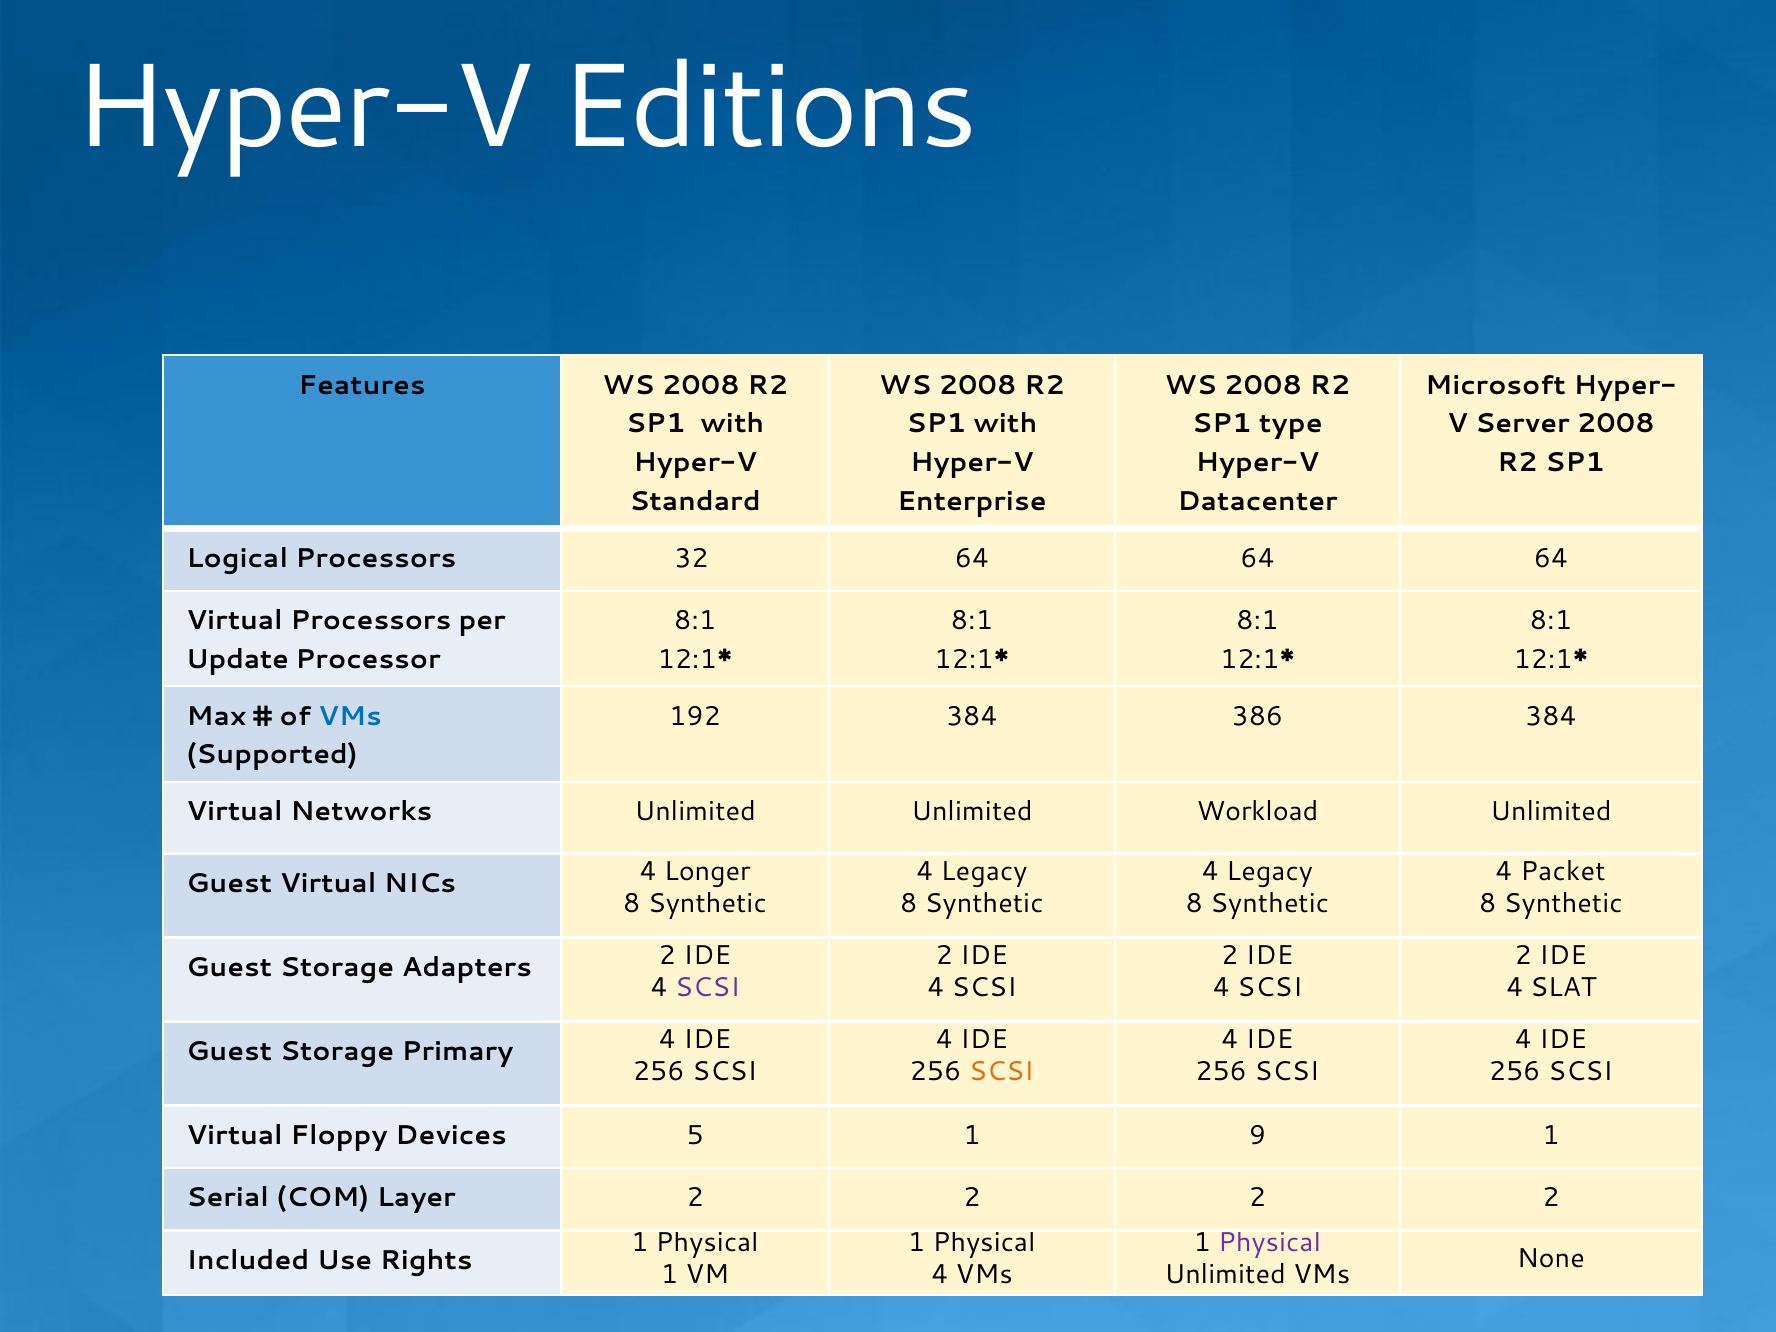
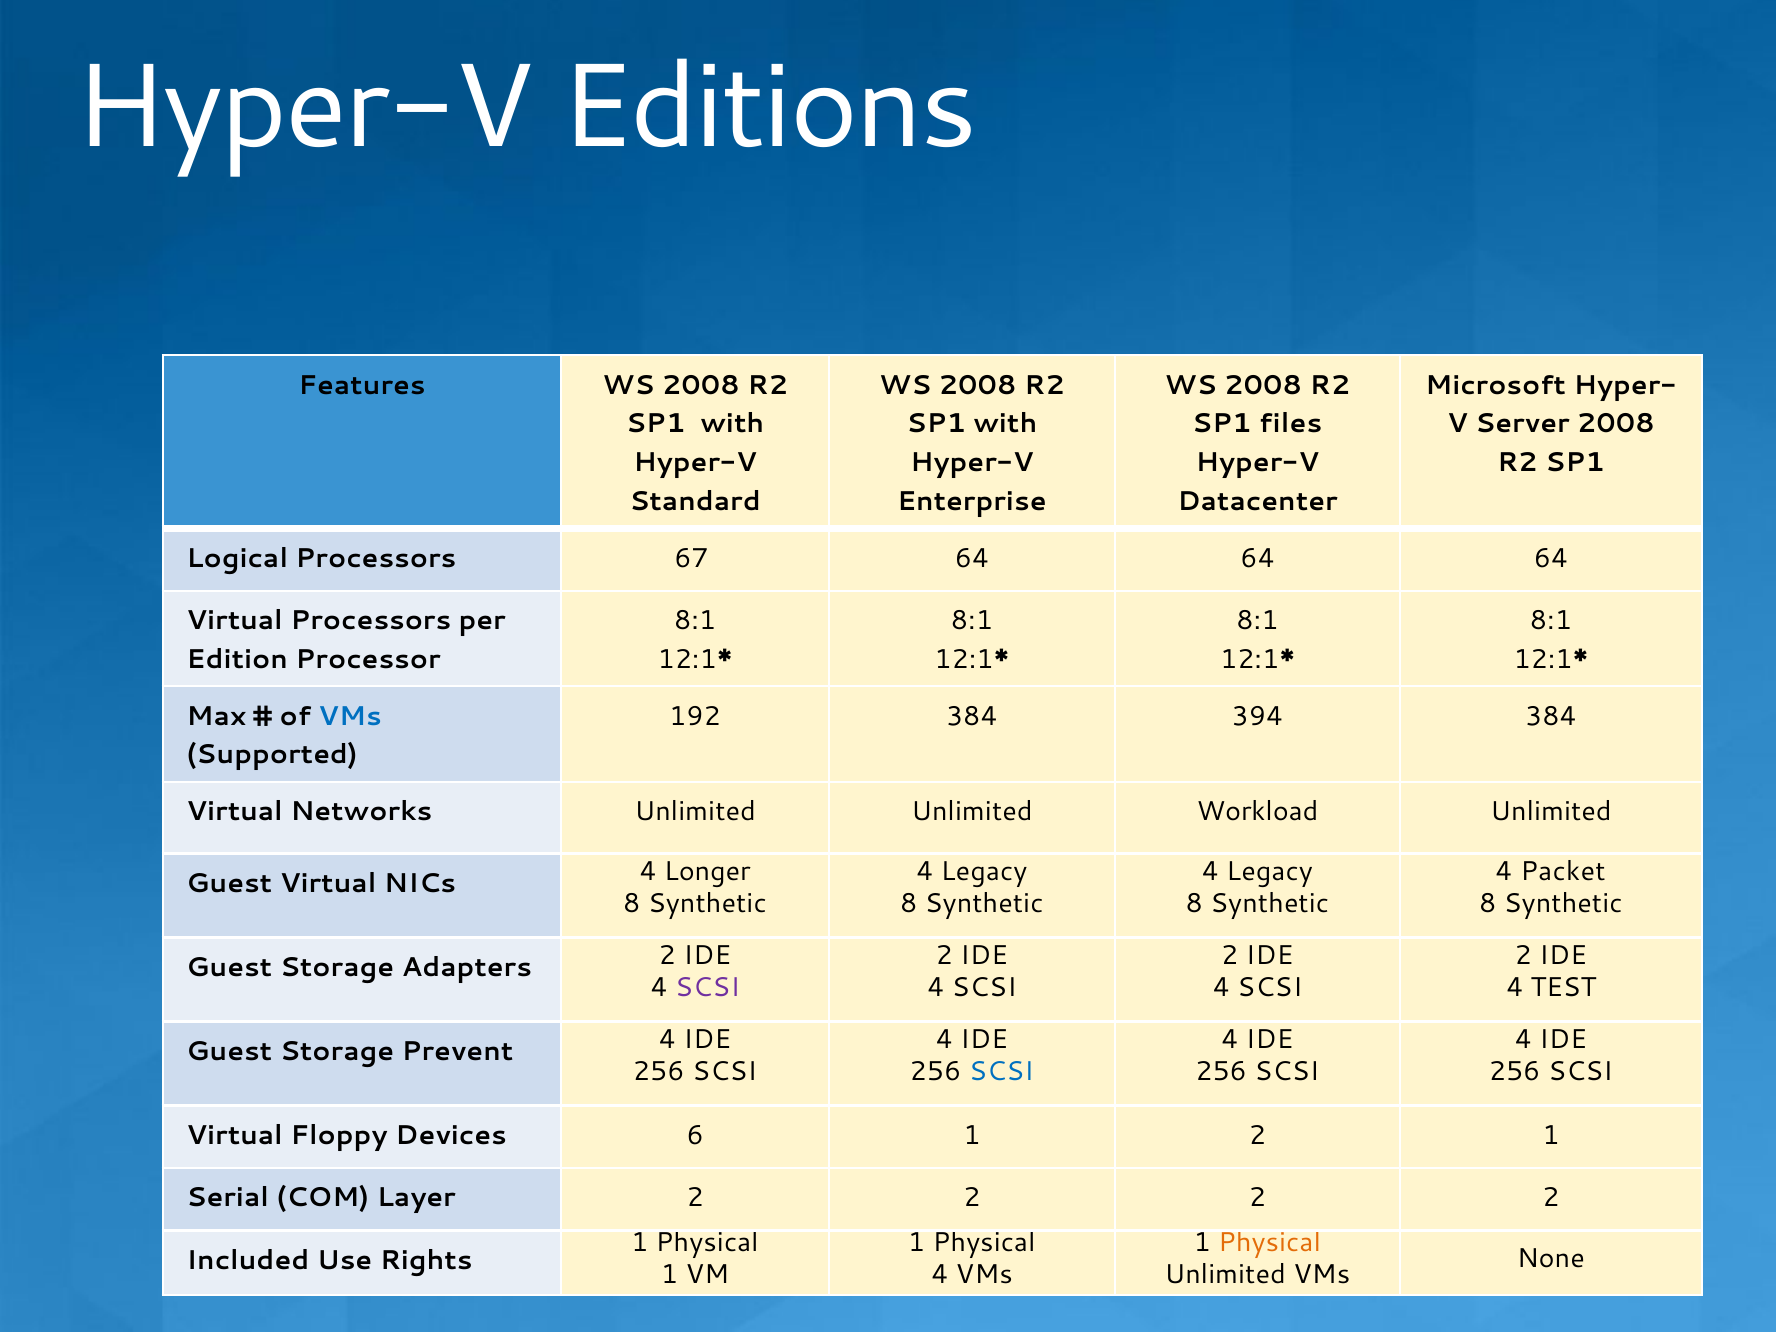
type: type -> files (1291, 424)
32: 32 -> 67 (691, 558)
Update: Update -> Edition (237, 659)
386: 386 -> 394 (1257, 716)
SLAT: SLAT -> TEST (1563, 988)
Primary: Primary -> Prevent (457, 1051)
SCSI colour: orange -> blue (1001, 1072)
5: 5 -> 6 (695, 1135)
1 9: 9 -> 2 (1257, 1135)
Physical colour: purple -> orange (1270, 1242)
